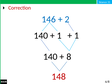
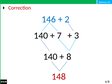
1: 1 -> 7 (59, 36)
1: 1 -> 3 (77, 36)
